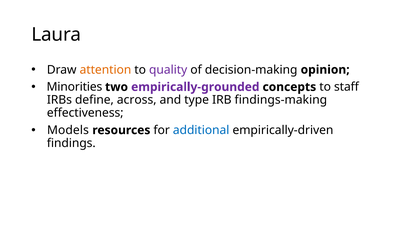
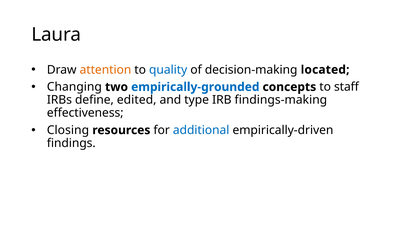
quality colour: purple -> blue (168, 70)
opinion: opinion -> located (325, 70)
Minorities: Minorities -> Changing (74, 87)
empirically-grounded colour: purple -> blue (195, 87)
across: across -> edited (137, 100)
Models: Models -> Closing (68, 130)
